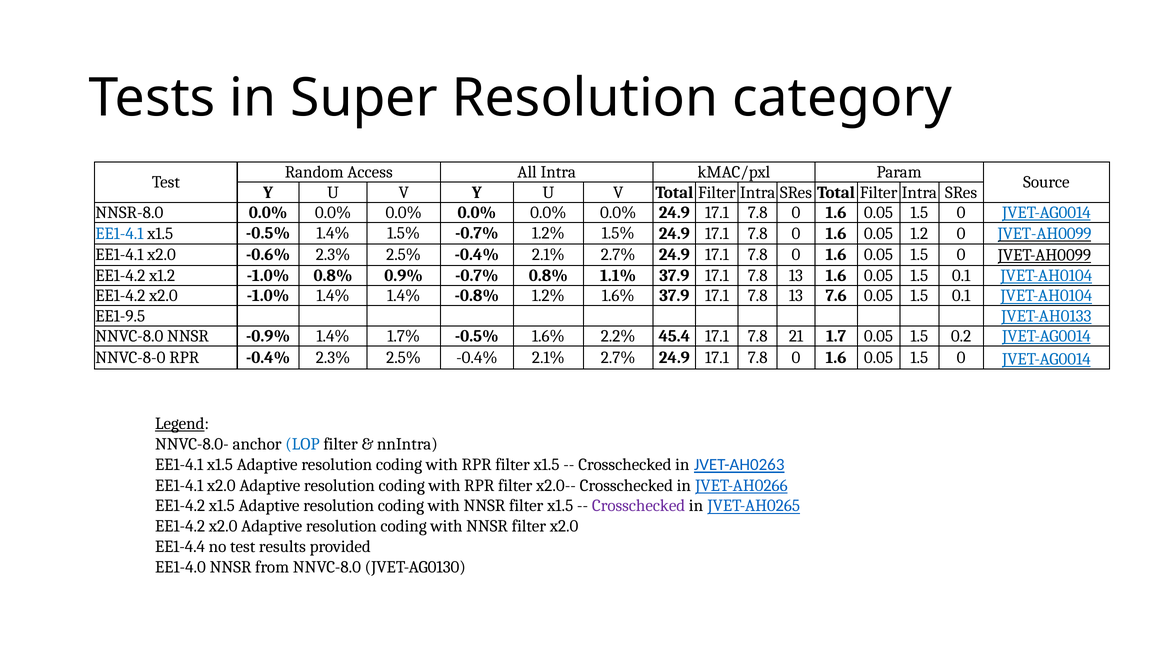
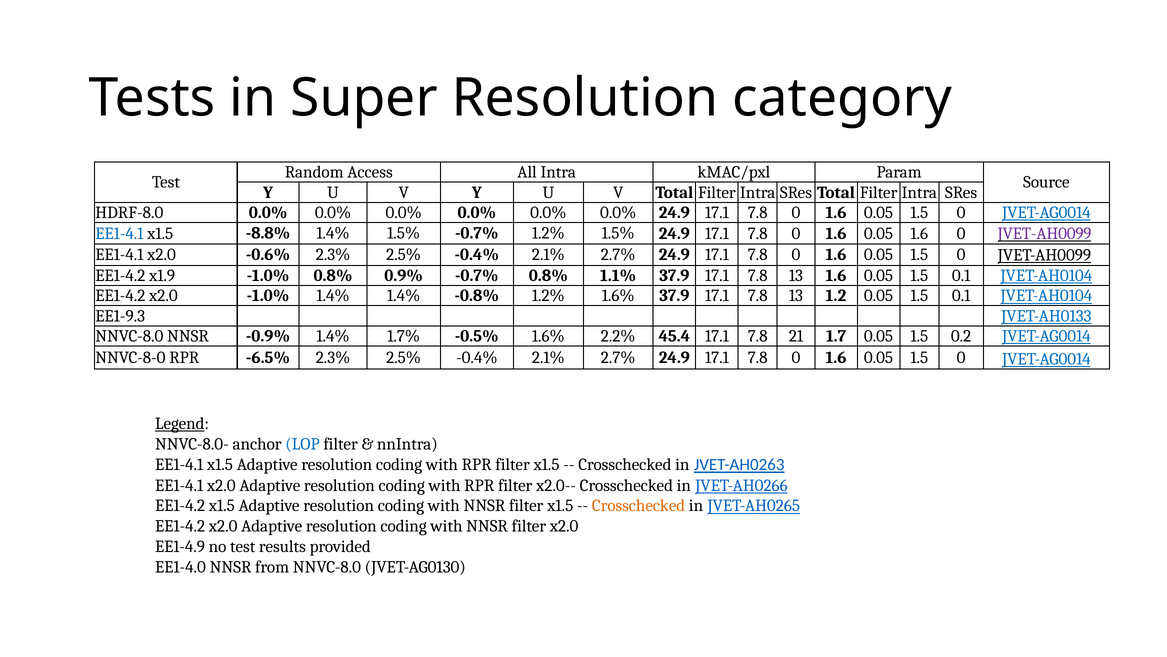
NNSR-8.0: NNSR-8.0 -> HDRF-8.0 (129, 213)
x1.5 -0.5%: -0.5% -> -8.8% (268, 233)
0.05 1.2: 1.2 -> 1.6 (919, 233)
JVET-AH0099 colour: blue -> purple (1045, 234)
x1.2: x1.2 -> x1.9 (162, 275)
7.6: 7.6 -> 1.2 (836, 296)
EE1-9.5: EE1-9.5 -> EE1-9.3 (120, 316)
RPR -0.4%: -0.4% -> -6.5% (268, 357)
Crosschecked colour: purple -> orange (639, 505)
EE1-4.4: EE1-4.4 -> EE1-4.9 (180, 546)
